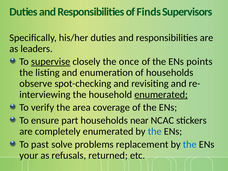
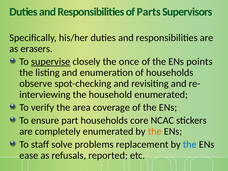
Finds: Finds -> Parts (149, 12)
leaders: leaders -> erasers (37, 49)
enumerated underline: present -> none (161, 94)
near: near -> core (139, 120)
the colour: blue -> orange (155, 131)
past: past -> staff (40, 144)
your: your -> ease (29, 155)
returned: returned -> reported (108, 155)
